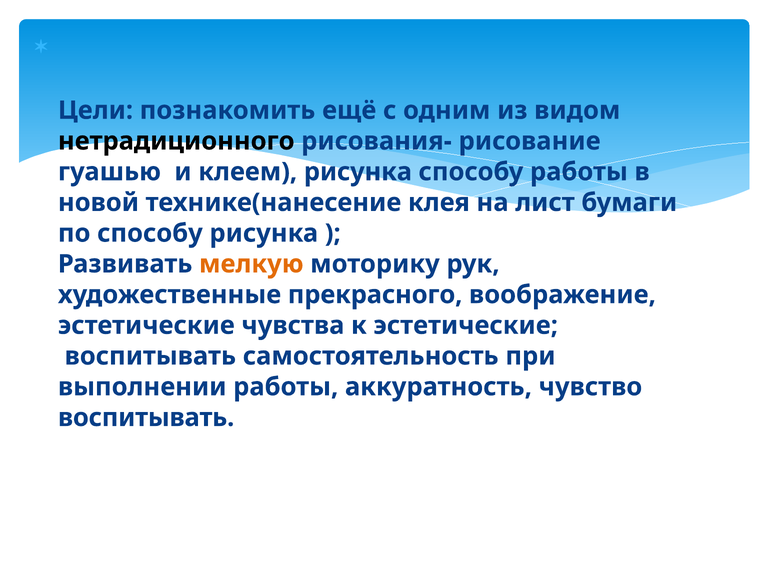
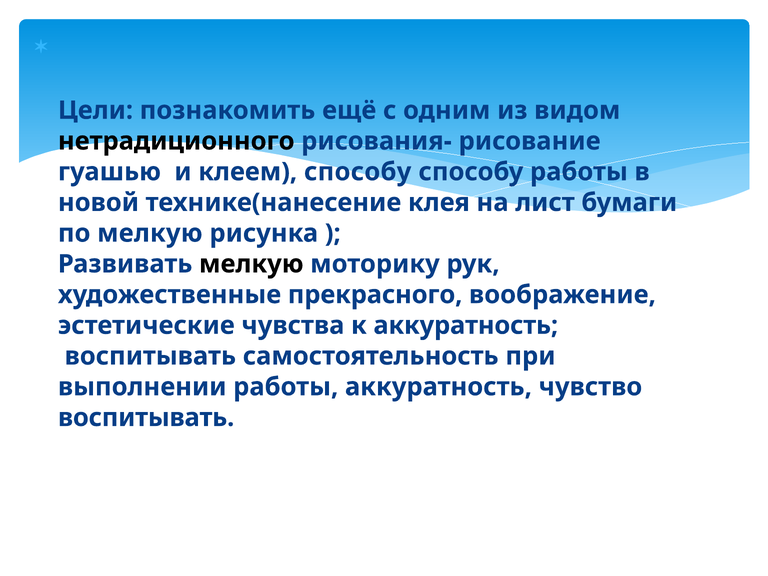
клеем рисунка: рисунка -> способу (358, 172)
по способу: способу -> мелкую (150, 233)
мелкую colour: orange -> black (251, 264)
к эстетические: эстетические -> аккуратность (466, 325)
